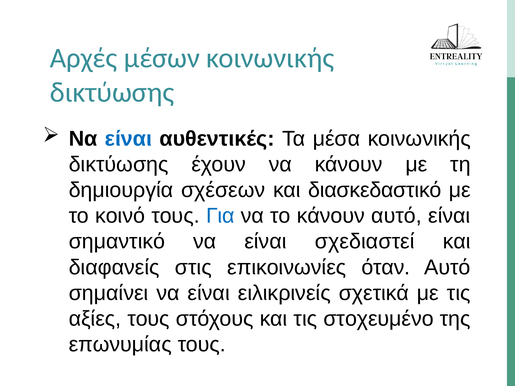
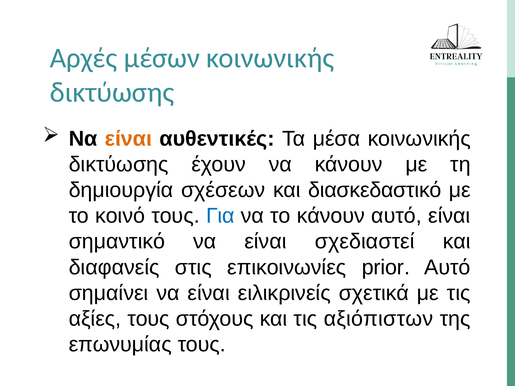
είναι colour: blue -> orange (128, 139)
όταν: όταν -> prior (386, 267)
στοχευμένο: στοχευμένο -> αξιόπιστων (378, 319)
